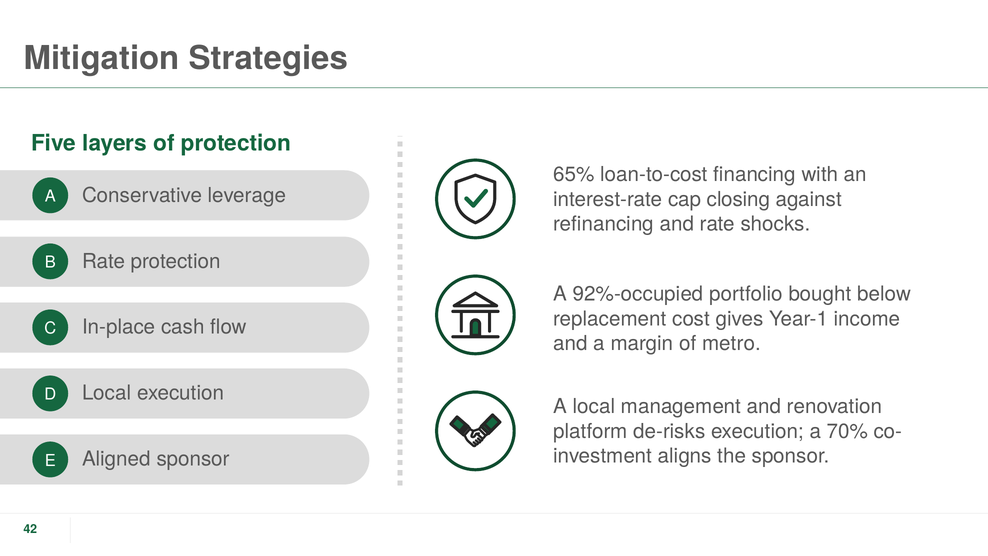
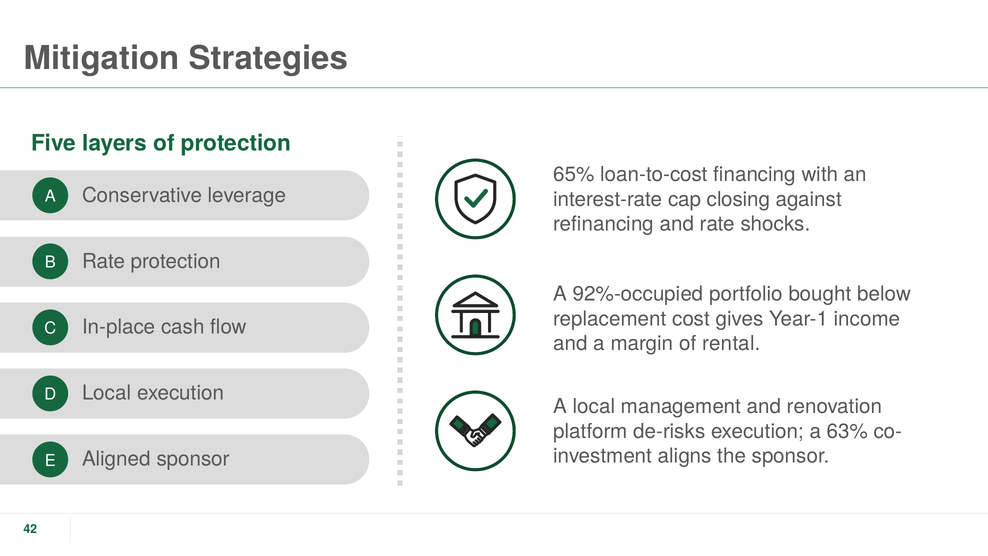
metro: metro -> rental (731, 343)
70%: 70% -> 63% (847, 431)
